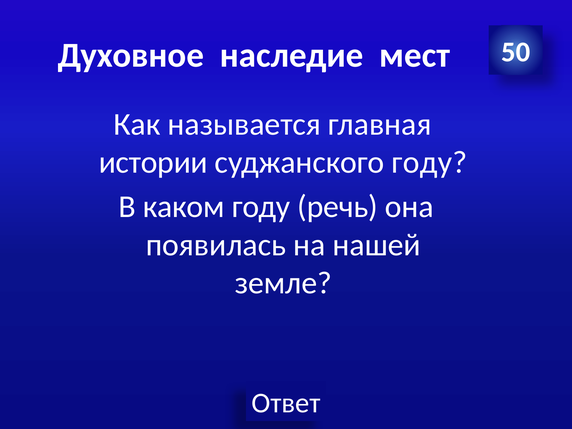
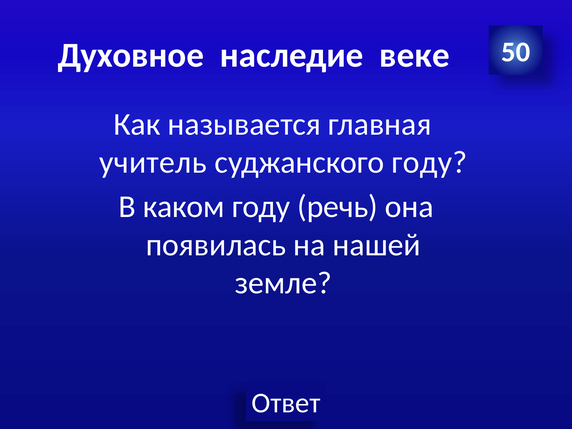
мест: мест -> веке (414, 55)
истории: истории -> учитель (153, 162)
